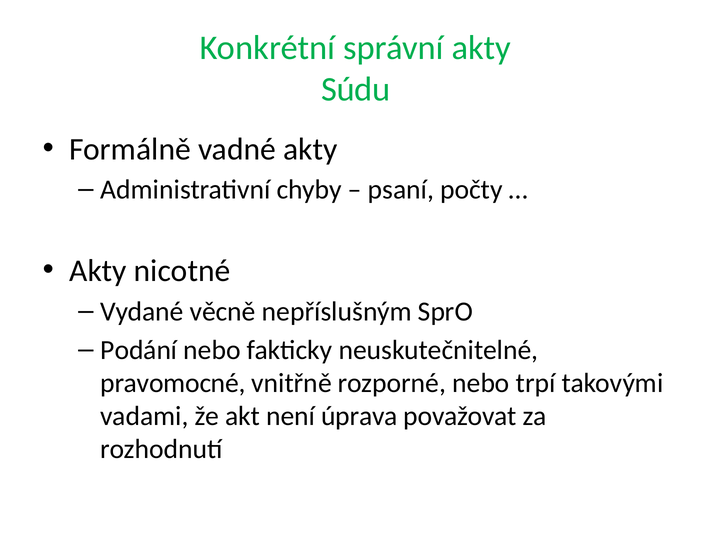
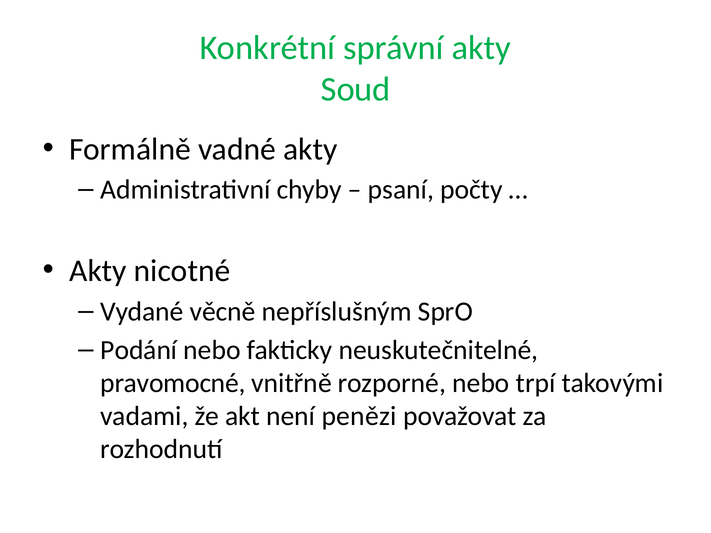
Súdu: Súdu -> Soud (356, 90)
úprava: úprava -> penězi (359, 416)
